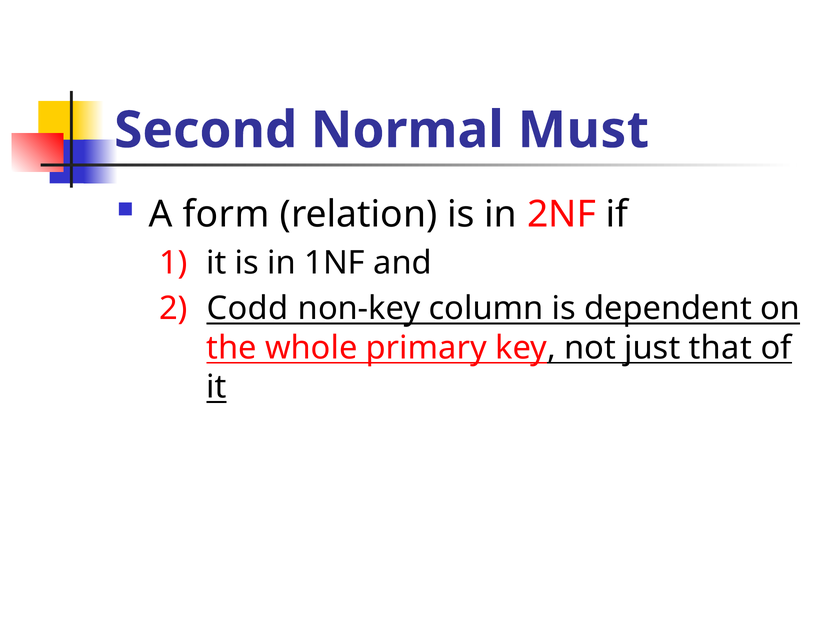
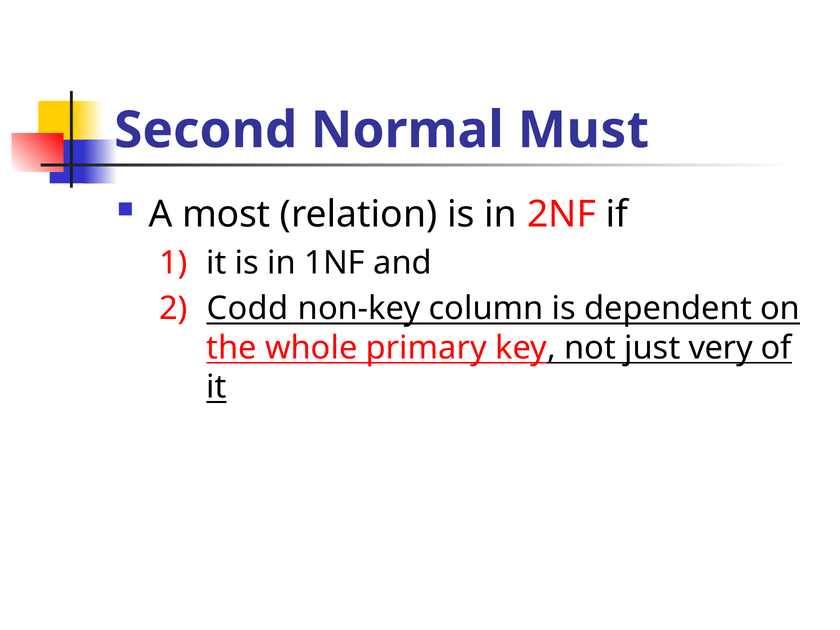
form: form -> most (226, 215)
that: that -> very (721, 348)
